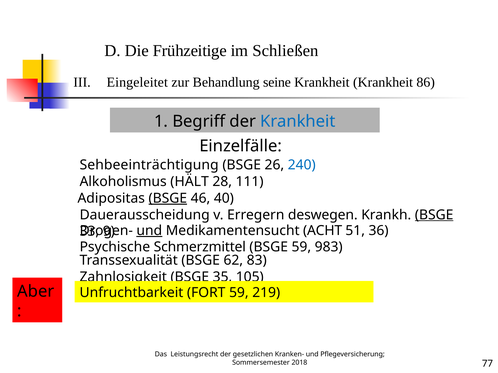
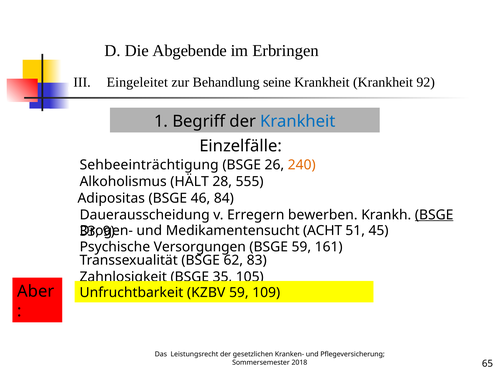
Frühzeitige: Frühzeitige -> Abgebende (190, 51)
Schließen: Schließen -> Erbringen (286, 51)
86: 86 -> 92 (426, 82)
240 colour: blue -> orange (302, 165)
111: 111 -> 555 (250, 182)
BSGE underline: present -> none (168, 198)
40: 40 -> 84 (224, 198)
deswegen: deswegen -> bewerben (323, 215)
und underline: present -> none (149, 231)
36: 36 -> 45 (379, 231)
Schmerzmittel: Schmerzmittel -> Versorgungen (200, 247)
983: 983 -> 161 (329, 247)
FORT: FORT -> KZBV (206, 293)
219: 219 -> 109 (266, 293)
77: 77 -> 65 (488, 364)
